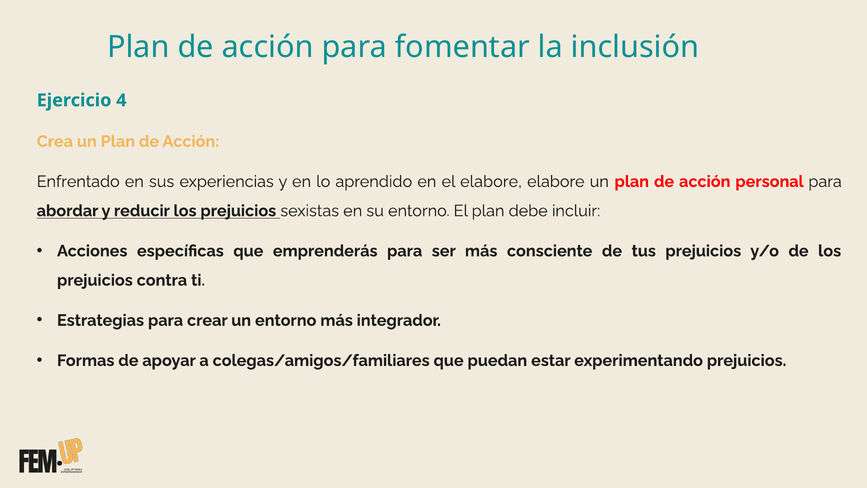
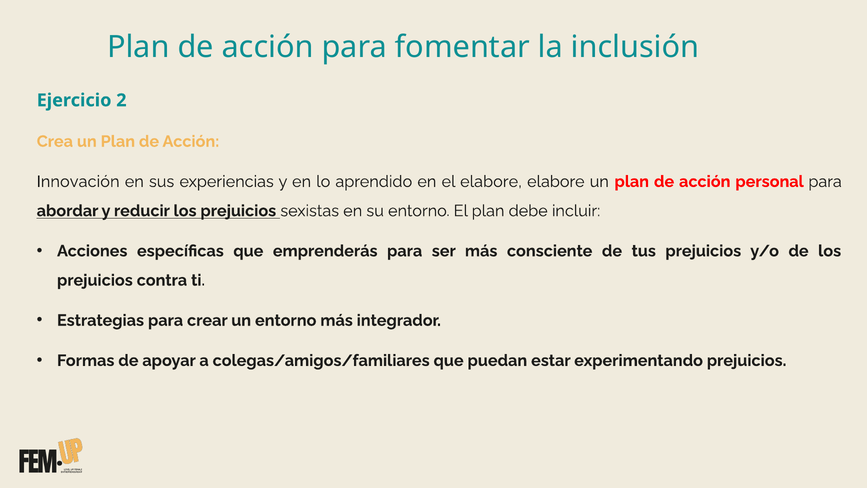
4: 4 -> 2 (121, 100)
Enfrentado: Enfrentado -> Innovación (78, 181)
